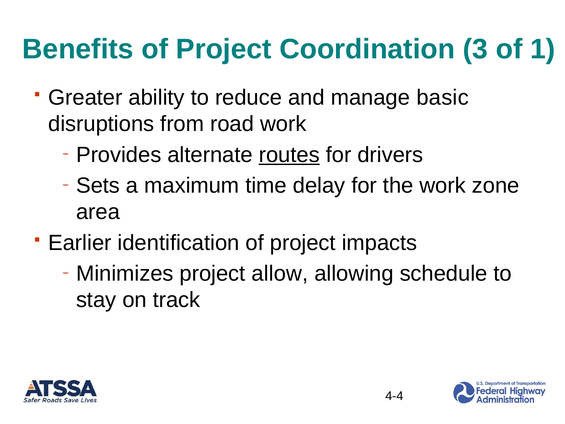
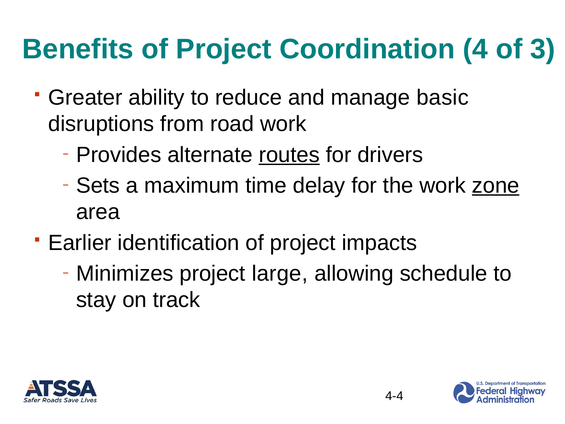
3: 3 -> 4 (475, 49)
1: 1 -> 3 (543, 49)
zone underline: none -> present (496, 186)
allow: allow -> large (280, 273)
